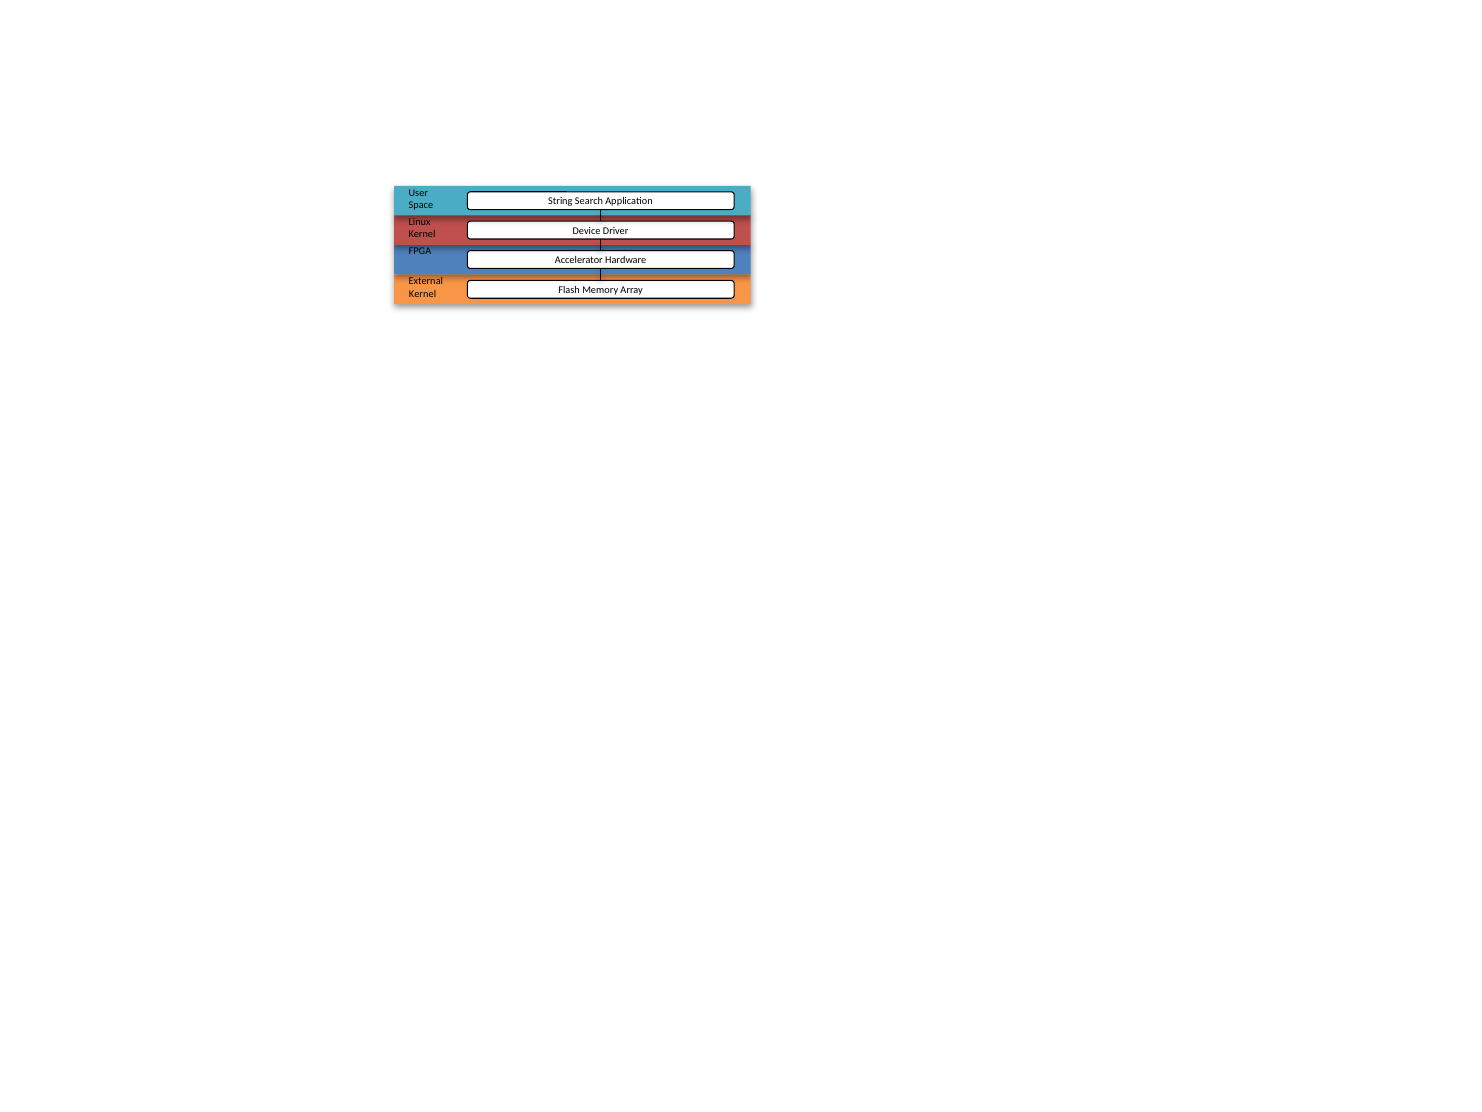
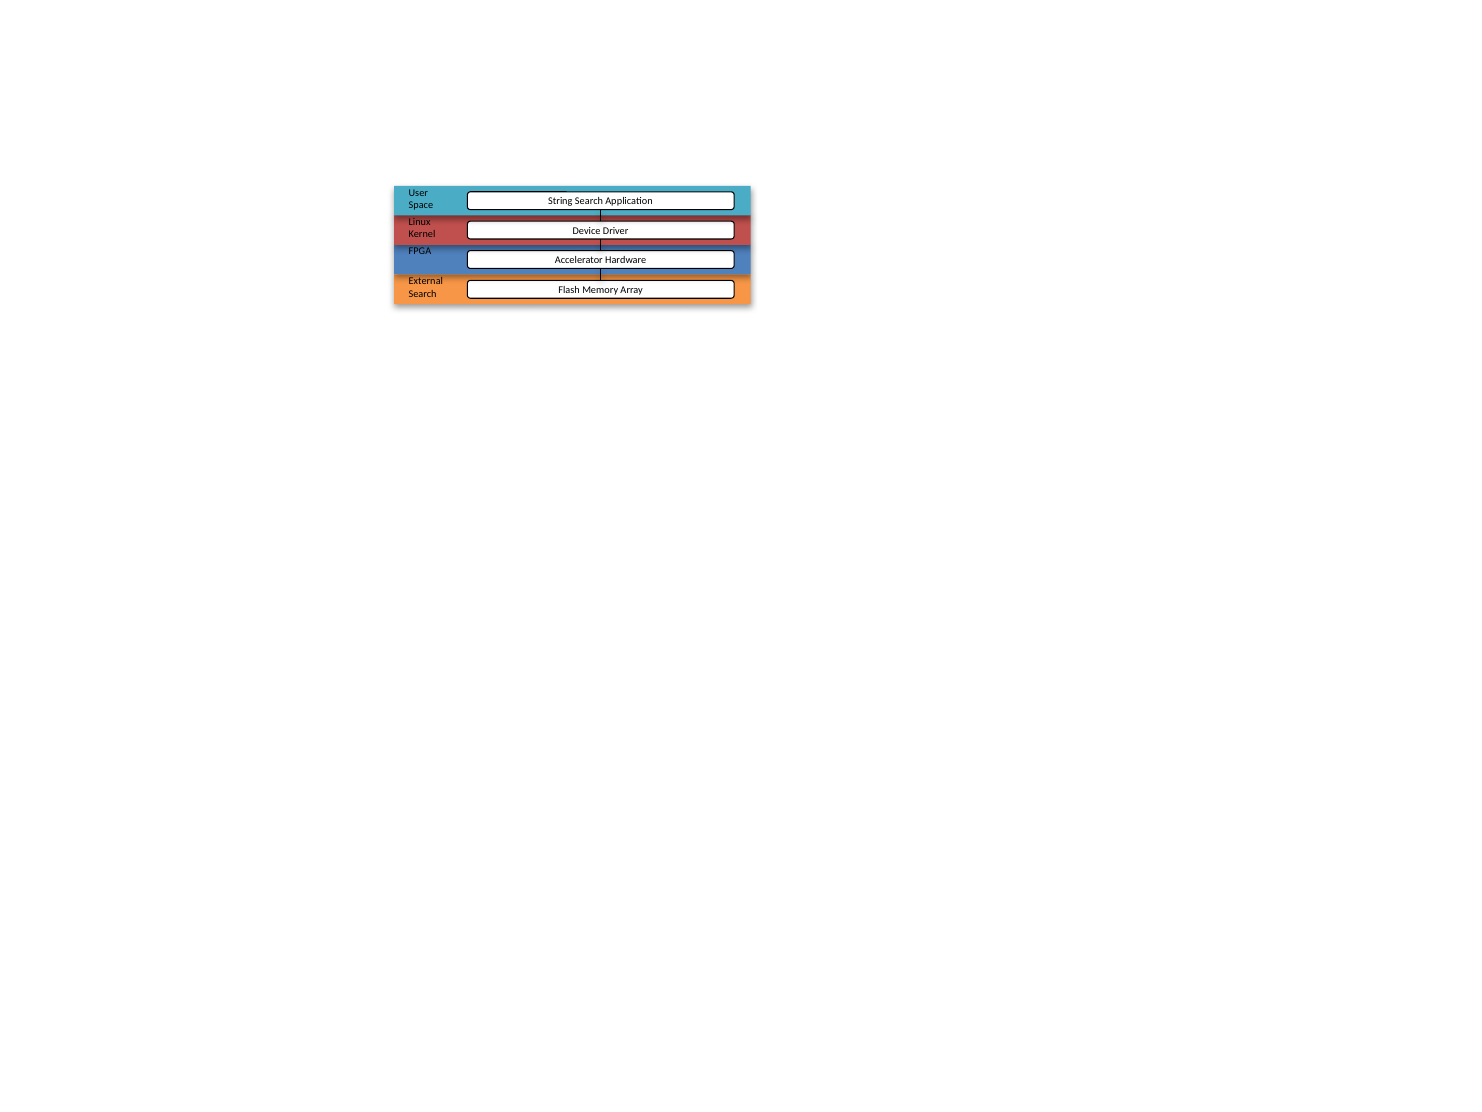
Kernel: Kernel -> Search (423, 294)
